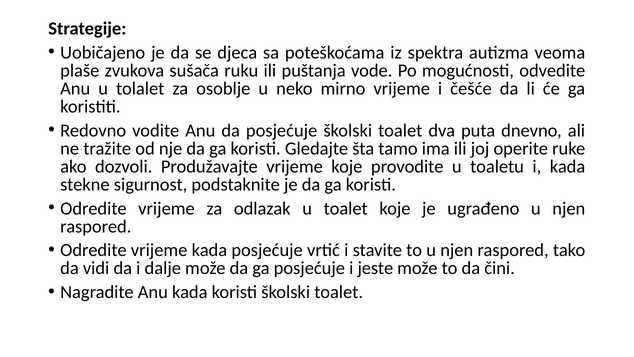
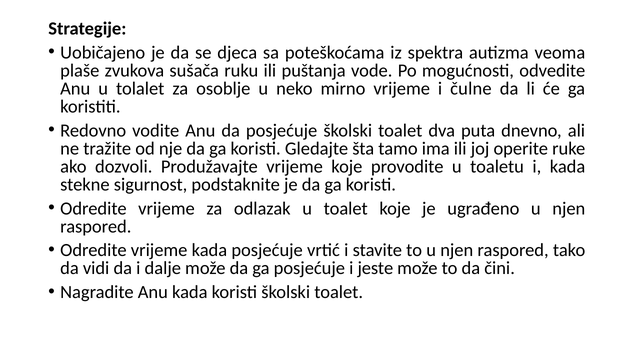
češće: češće -> čulne (471, 88)
